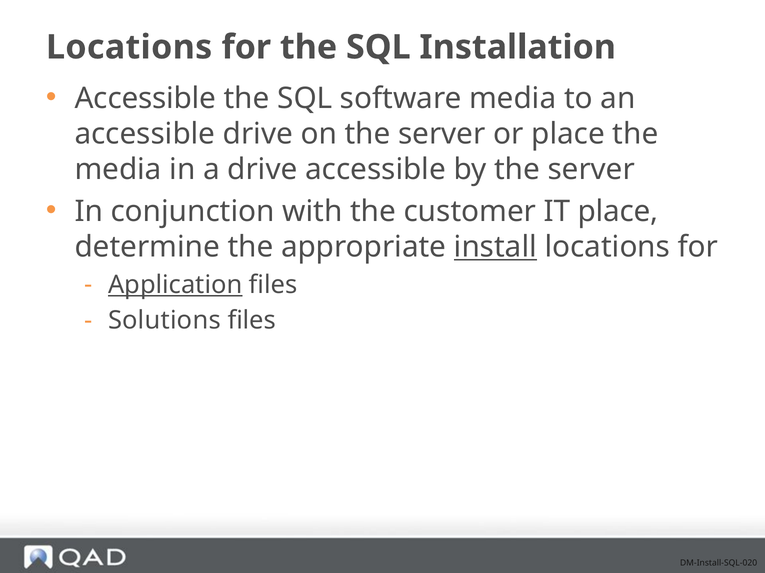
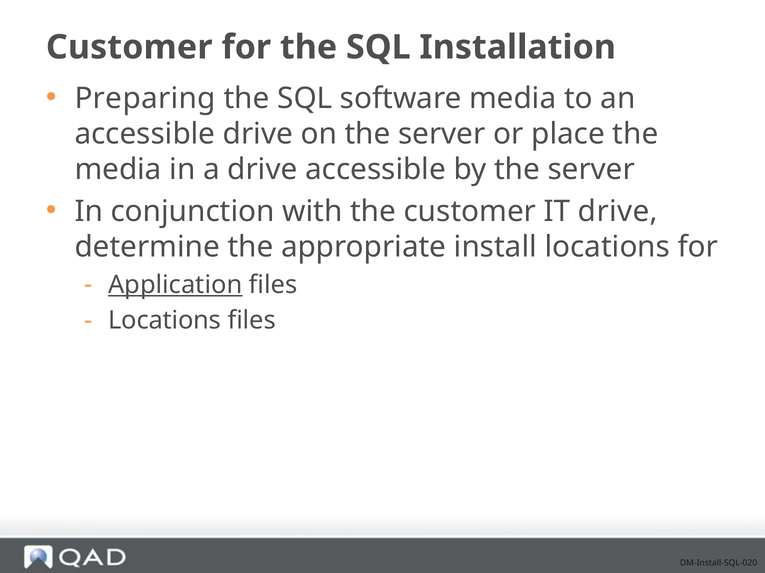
Locations: Locations -> Customer (129, 47)
Accessible: Accessible -> Preparing (145, 98)
IT place: place -> drive (618, 211)
install underline: present -> none (495, 247)
Solutions: Solutions -> Locations (165, 321)
